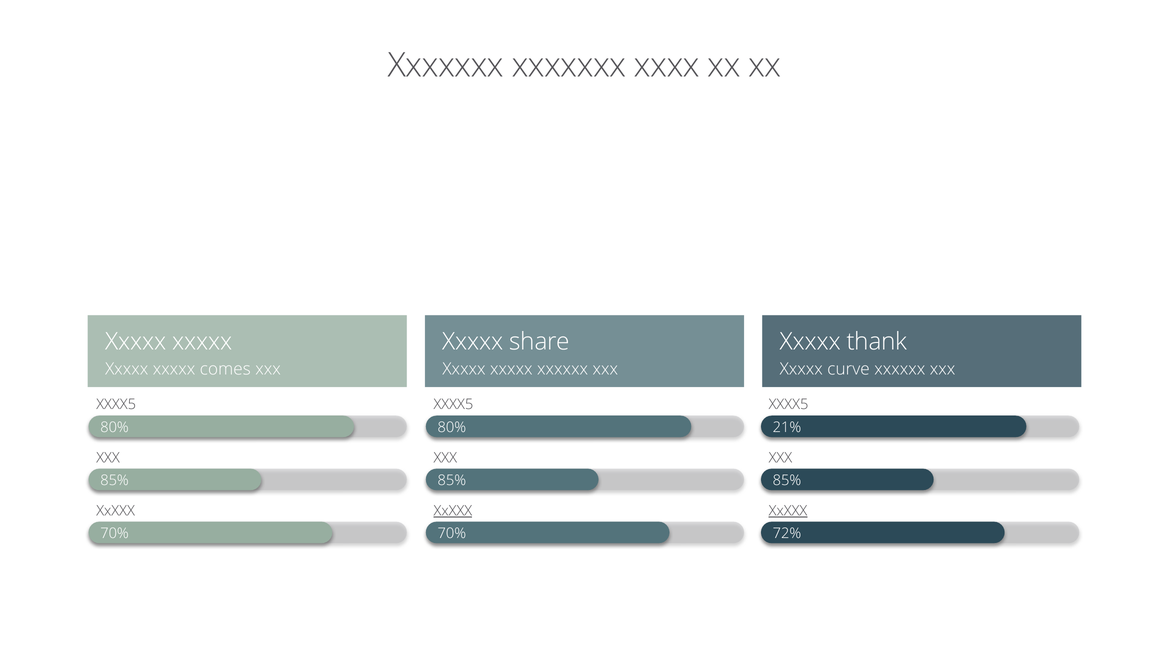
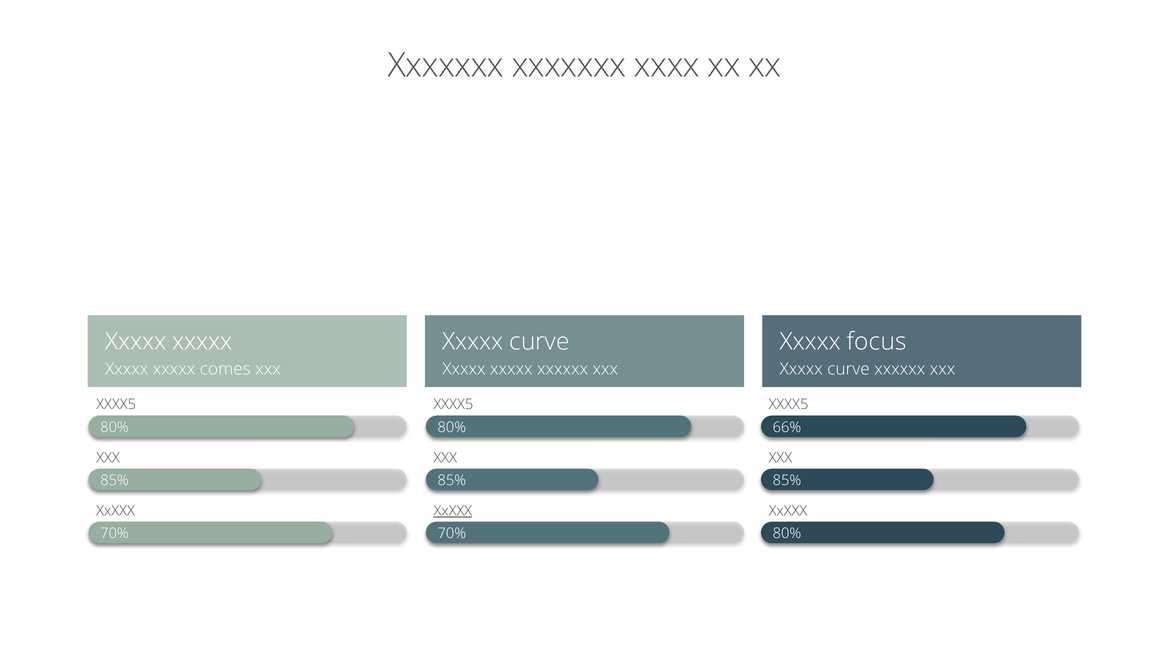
share: share -> curve (539, 342)
thank: thank -> focus (877, 342)
21%: 21% -> 66% (787, 428)
XxXXX underline: present -> none (788, 511)
72%: 72% -> 80% (787, 534)
